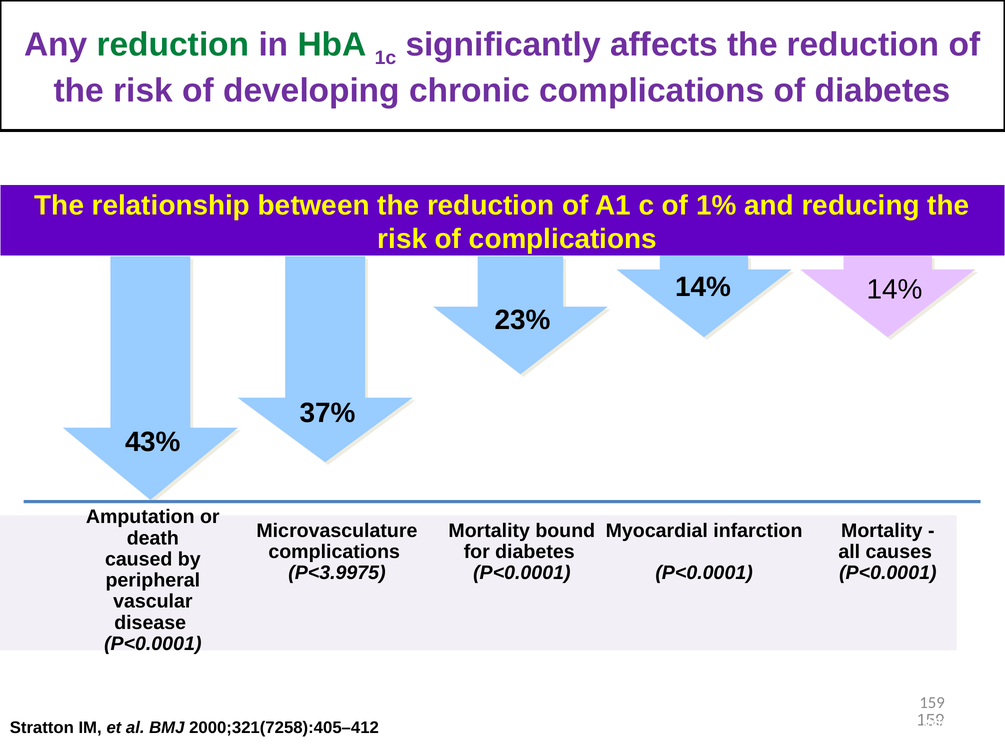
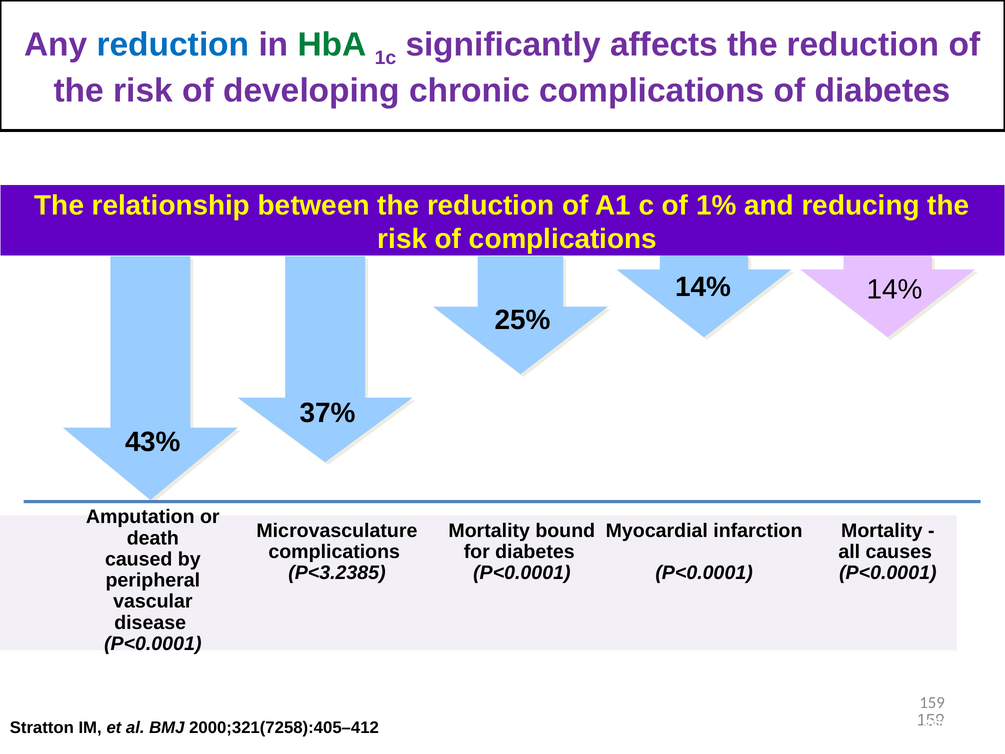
reduction colour: green -> blue (173, 45)
23%: 23% -> 25% (523, 320)
P<3.9975: P<3.9975 -> P<3.2385 (337, 573)
